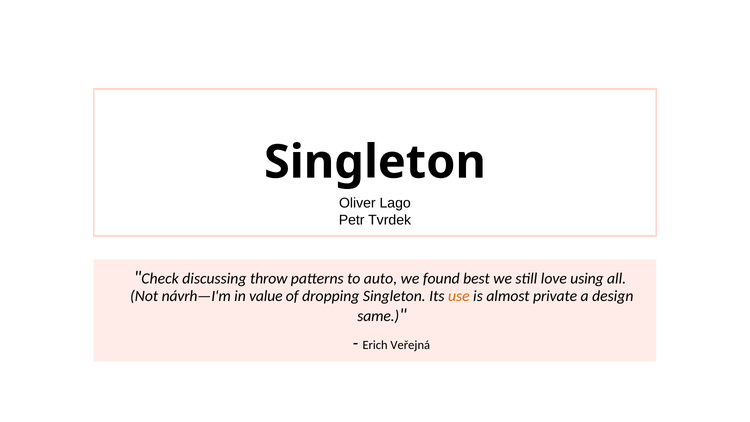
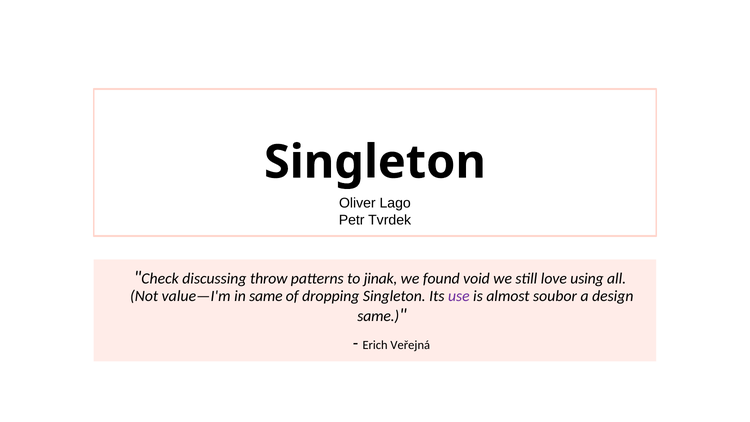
auto: auto -> jinak (381, 279)
best: best -> void (476, 279)
návrh—I'm: návrh—I'm -> value—I'm (196, 296)
in value: value -> same (266, 296)
use colour: orange -> purple (459, 296)
private: private -> soubor (555, 296)
